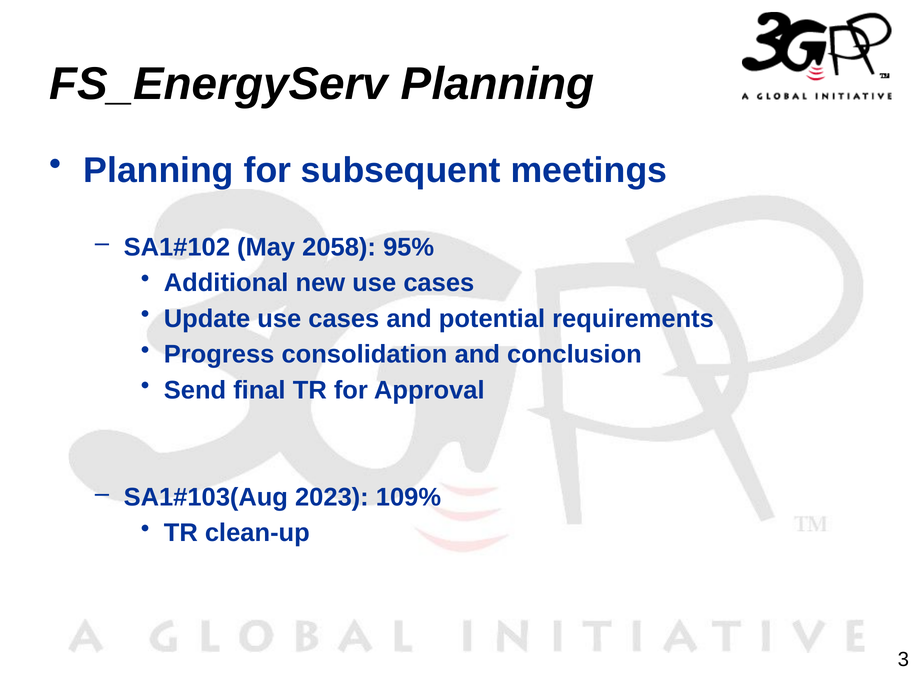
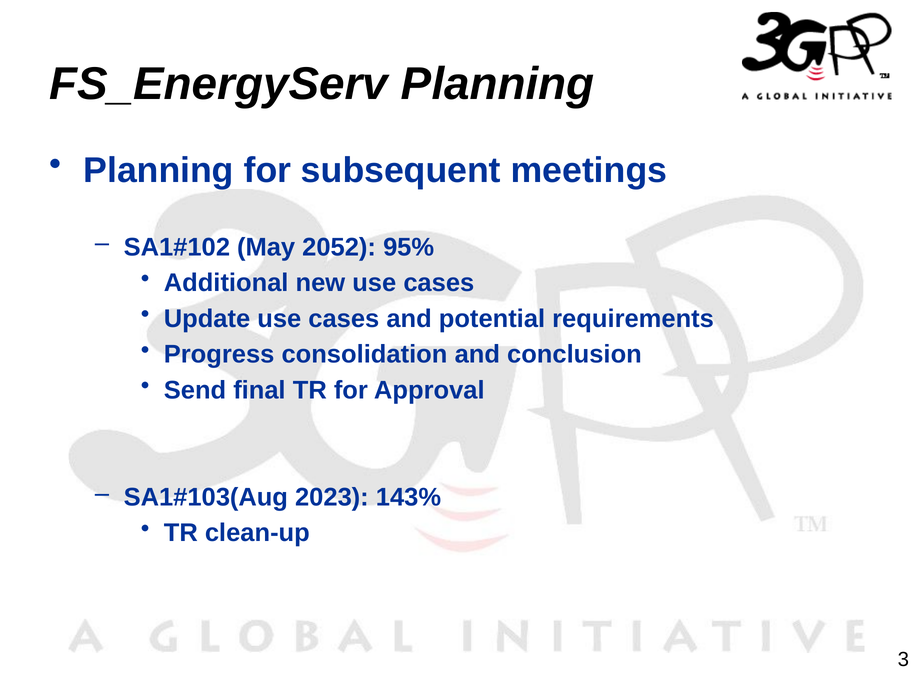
2058: 2058 -> 2052 (339, 247)
109%: 109% -> 143% (408, 497)
